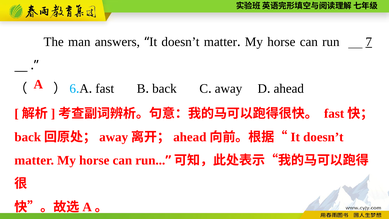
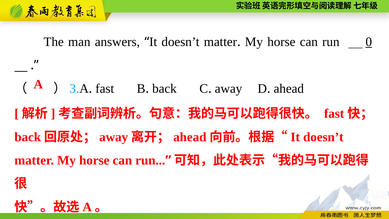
7: 7 -> 0 (369, 42)
6: 6 -> 3 (73, 88)
